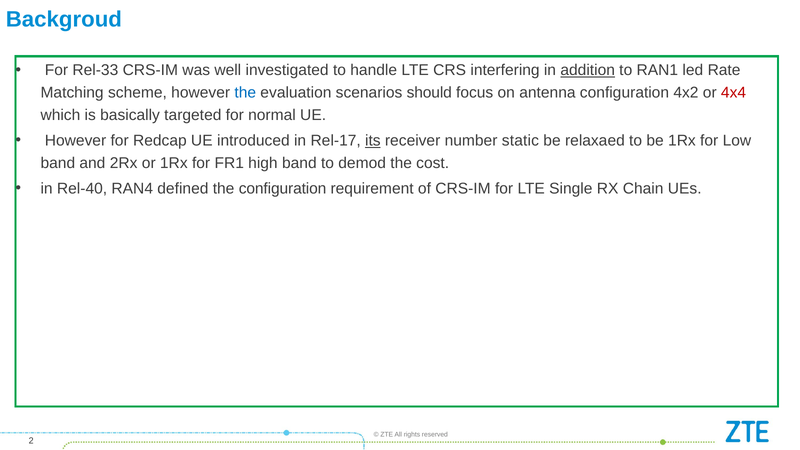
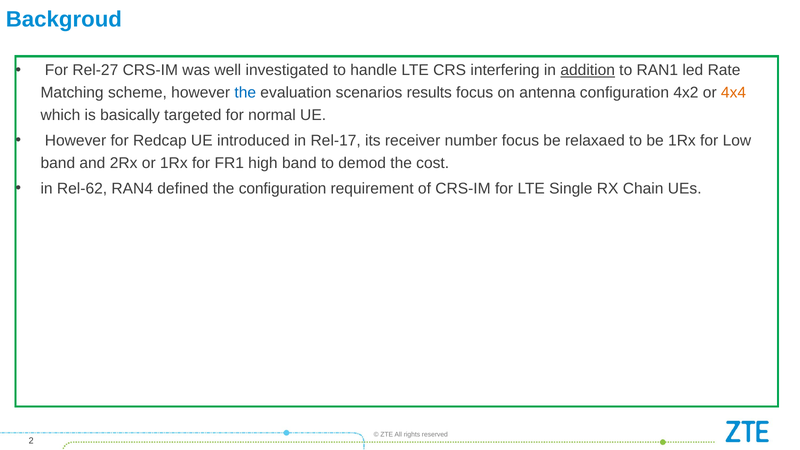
Rel-33: Rel-33 -> Rel-27 (95, 70)
should: should -> results (429, 93)
4x4 colour: red -> orange (734, 93)
its underline: present -> none (373, 141)
number static: static -> focus (520, 141)
Rel-40: Rel-40 -> Rel-62 (82, 189)
